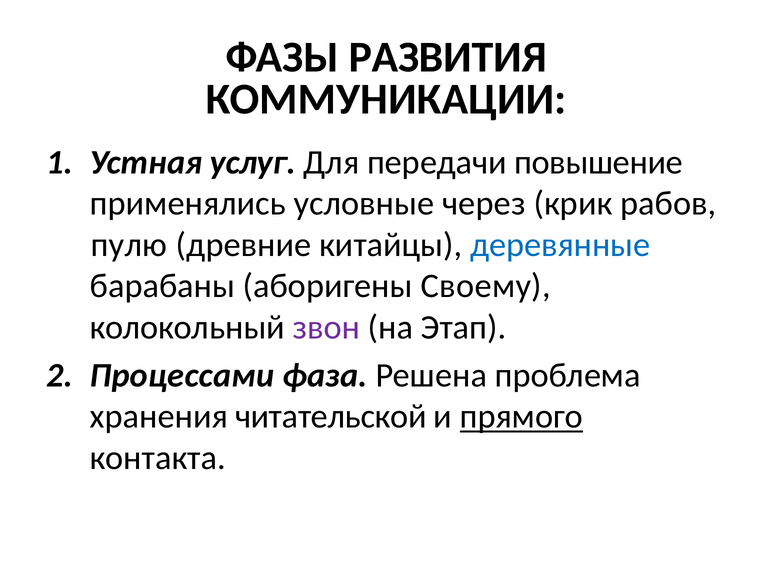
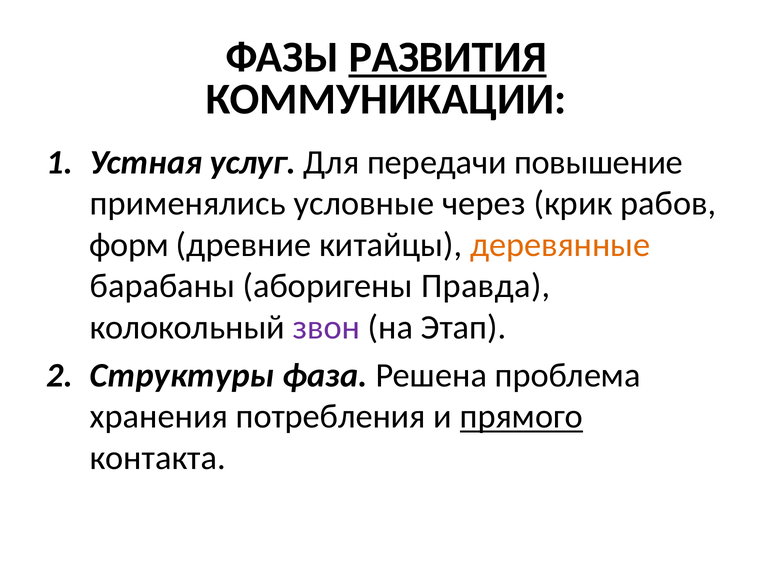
РАЗВИТИЯ underline: none -> present (448, 57)
пулю: пулю -> форм (129, 245)
деревянные colour: blue -> orange (560, 245)
Своему: Своему -> Правда (486, 286)
Процессами: Процессами -> Структуры (182, 375)
читательской: читательской -> потребления (331, 416)
